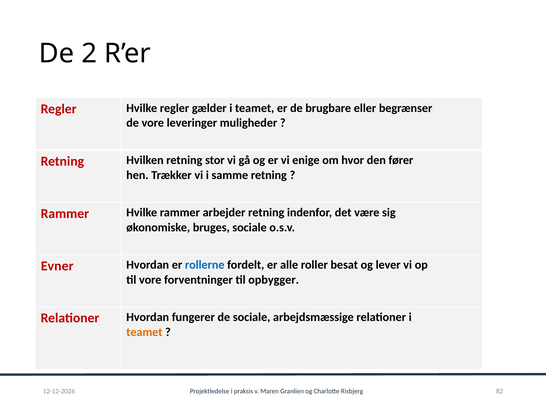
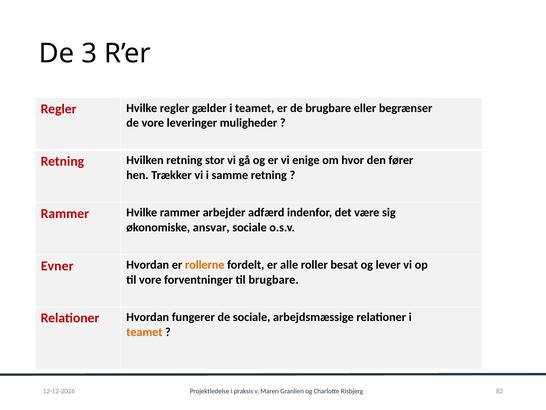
2: 2 -> 3 (89, 53)
arbejder retning: retning -> adfærd (266, 212)
bruges: bruges -> ansvar (211, 227)
rollerne colour: blue -> orange (205, 265)
til opbygger: opbygger -> brugbare (274, 279)
